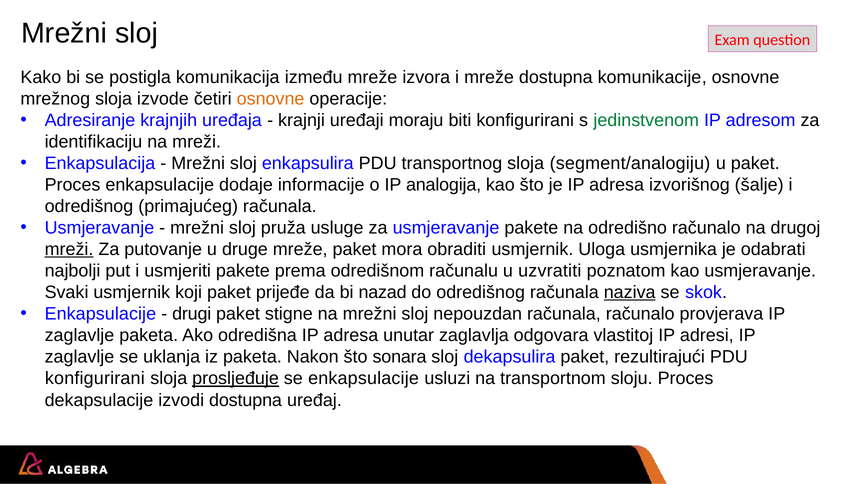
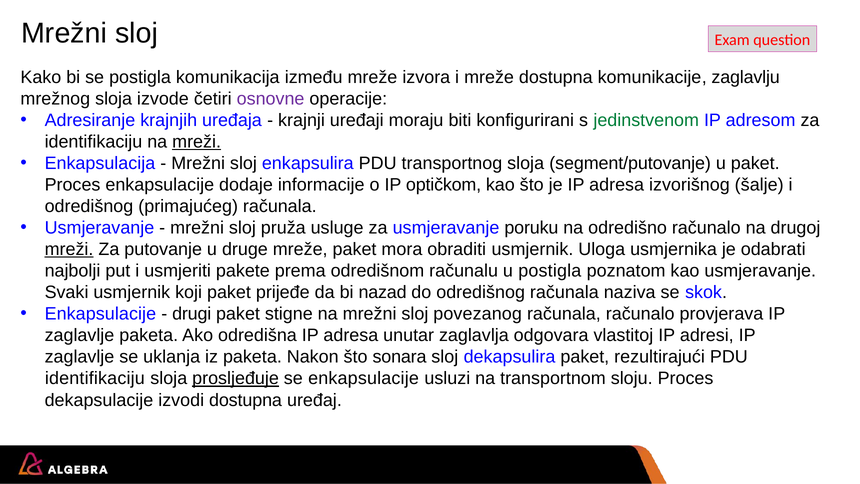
komunikacije osnovne: osnovne -> zaglavlju (746, 77)
osnovne colour: orange -> purple (271, 99)
mreži underline: none -> present (197, 142)
segment/analogiju: segment/analogiju -> segment/putovanje (630, 163)
analogija: analogija -> optičkom (444, 185)
usmjeravanje pakete: pakete -> poruku (531, 228)
u uzvratiti: uzvratiti -> postigla (550, 271)
naziva underline: present -> none (630, 292)
nepouzdan: nepouzdan -> povezanog (478, 314)
konfigurirani: konfigurirani -> identifikaciju (95, 378)
